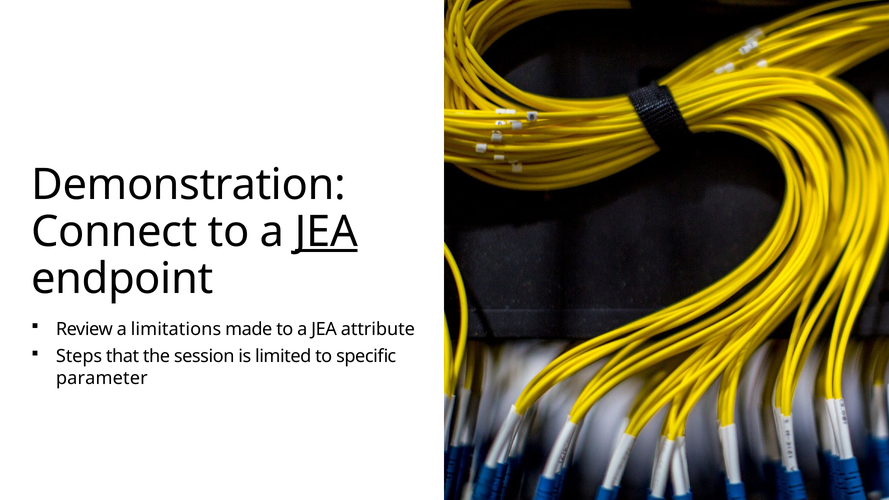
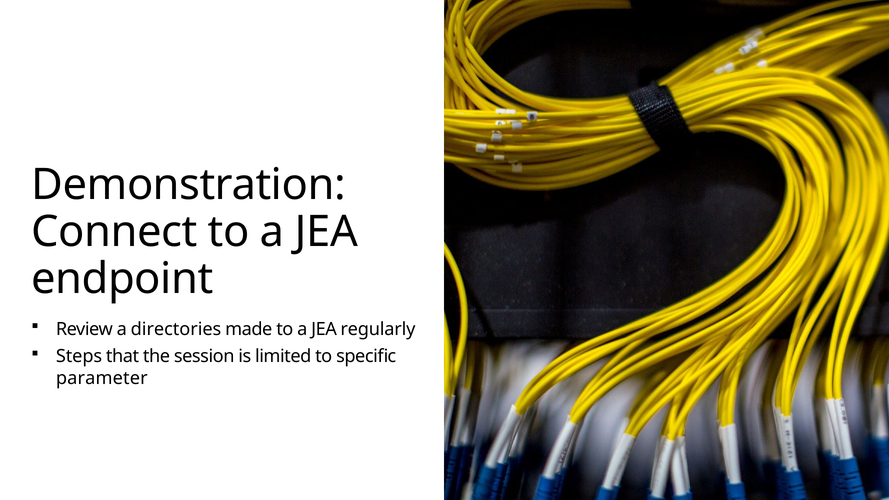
JEA underline: present -> none (326, 232)
limitations: limitations -> directories (176, 329)
attribute: attribute -> regularly (378, 329)
